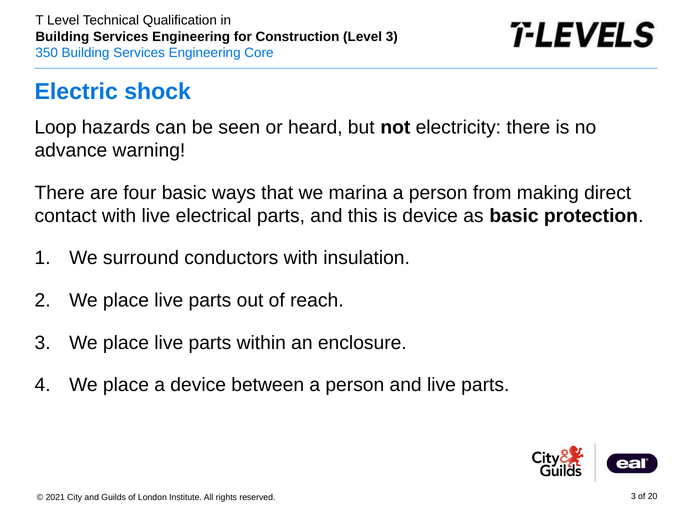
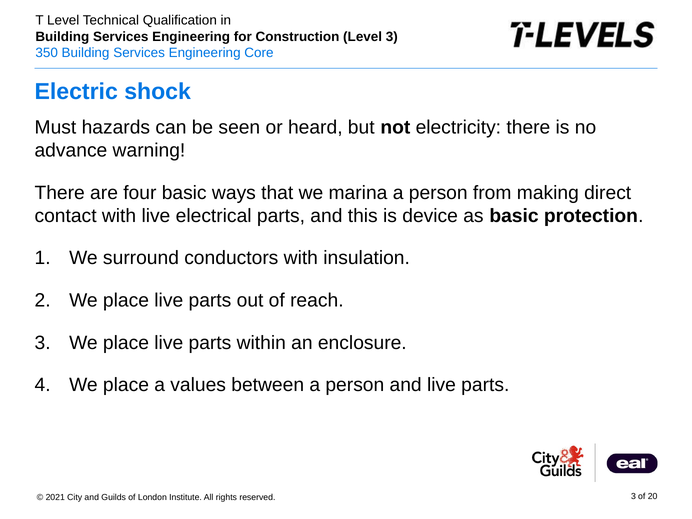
Loop: Loop -> Must (55, 127)
a device: device -> values (198, 385)
